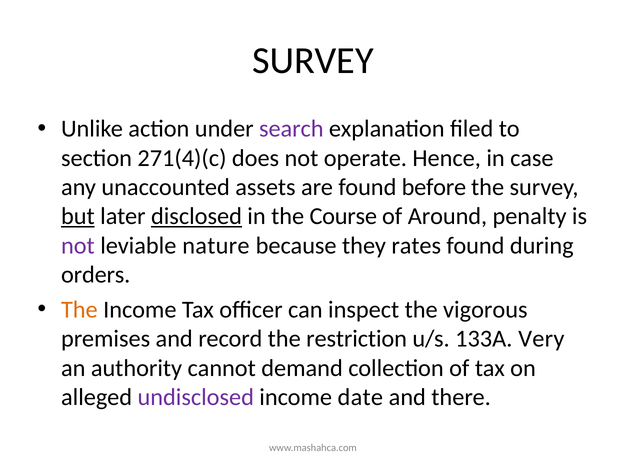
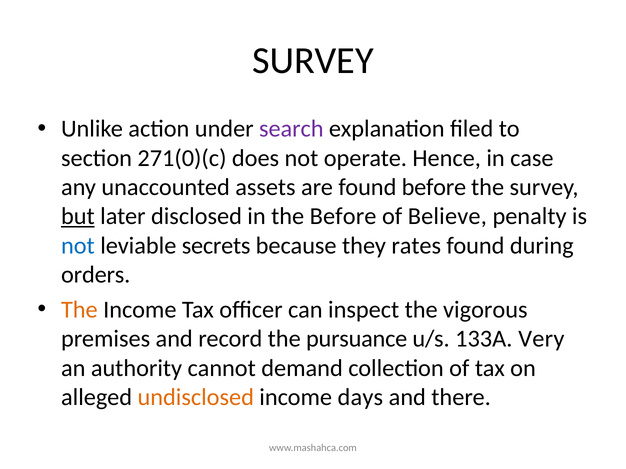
271(4)(c: 271(4)(c -> 271(0)(c (182, 158)
disclosed underline: present -> none (196, 217)
the Course: Course -> Before (343, 217)
Around: Around -> Believe (447, 217)
not colour: purple -> blue (78, 246)
nature: nature -> secrets (216, 246)
restriction: restriction -> pursuance (357, 339)
undisclosed colour: purple -> orange (196, 398)
date: date -> days (360, 398)
